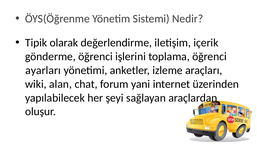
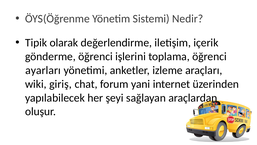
alan: alan -> giriş (61, 84)
